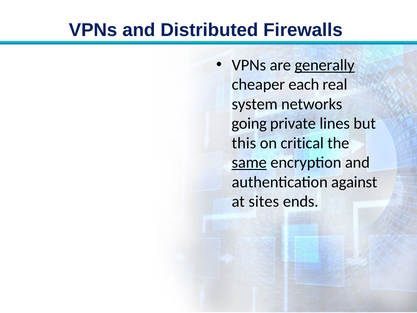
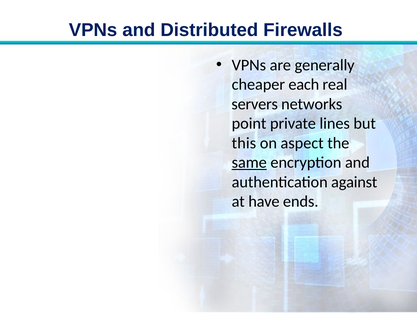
generally underline: present -> none (325, 65)
system: system -> servers (255, 104)
going: going -> point (249, 123)
critical: critical -> aspect (302, 143)
sites: sites -> have (264, 201)
